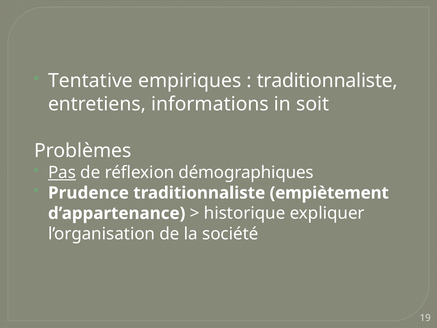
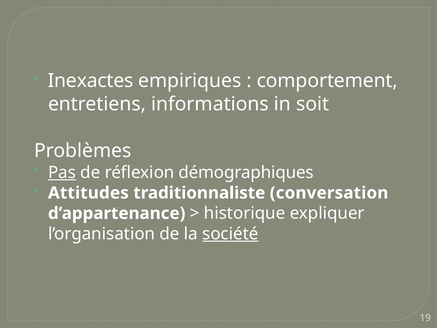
Tentative: Tentative -> Inexactes (91, 81)
traditionnaliste: traditionnaliste -> comportement (327, 81)
Prudence: Prudence -> Attitudes (88, 193)
empiètement: empiètement -> conversation (329, 193)
société underline: none -> present (230, 234)
